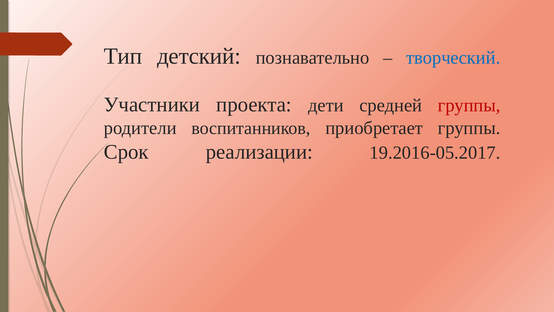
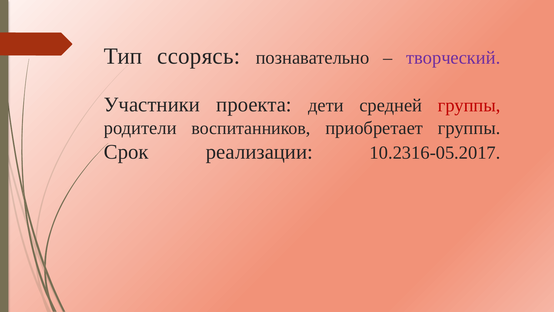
детский: детский -> ссорясь (199, 56)
творческий colour: blue -> purple (453, 58)
19.2016-05.2017: 19.2016-05.2017 -> 10.2316-05.2017 (435, 152)
